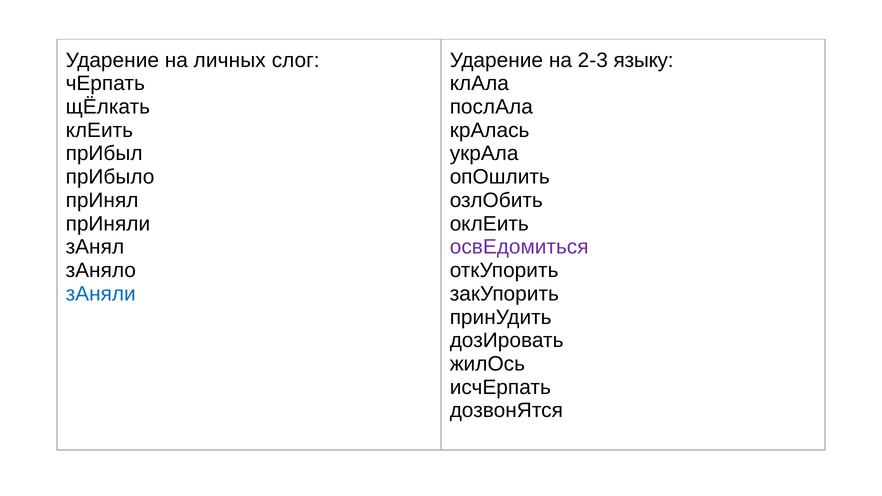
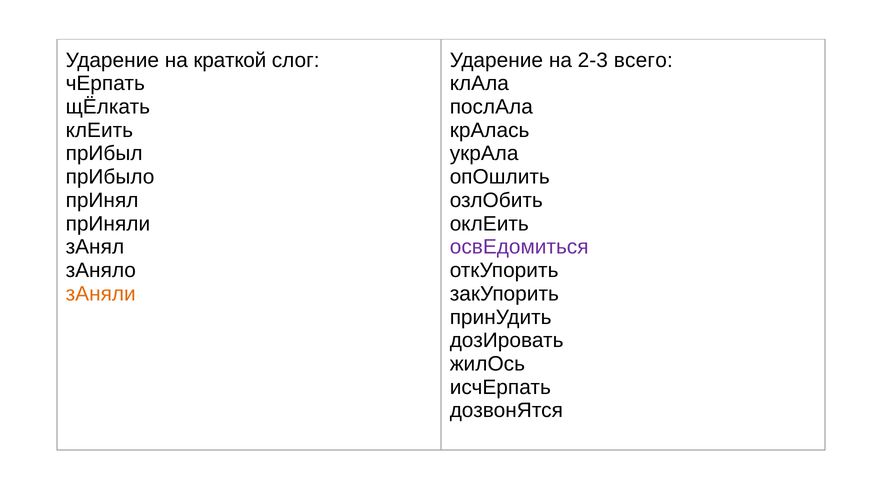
личных: личных -> краткой (230, 60)
языку: языку -> всего (643, 60)
зАняли colour: blue -> orange (101, 294)
